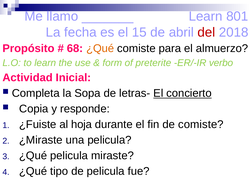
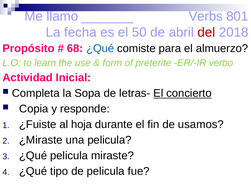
Learn: Learn -> Verbs (206, 16)
15: 15 -> 50 (139, 32)
¿Qué colour: orange -> blue (100, 48)
de comiste: comiste -> usamos (201, 125)
